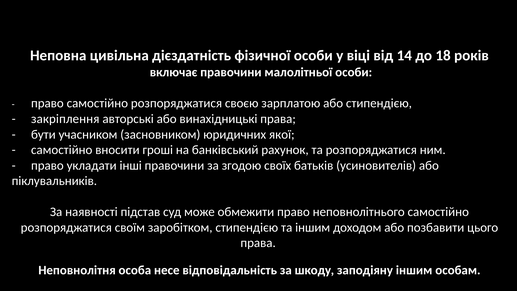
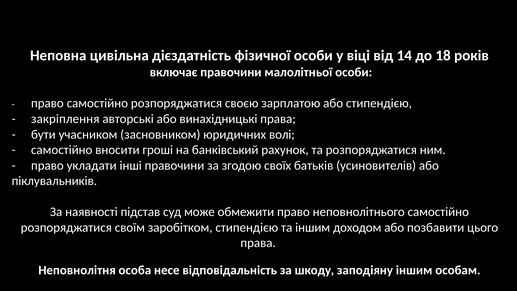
якої: якої -> волі (282, 134)
